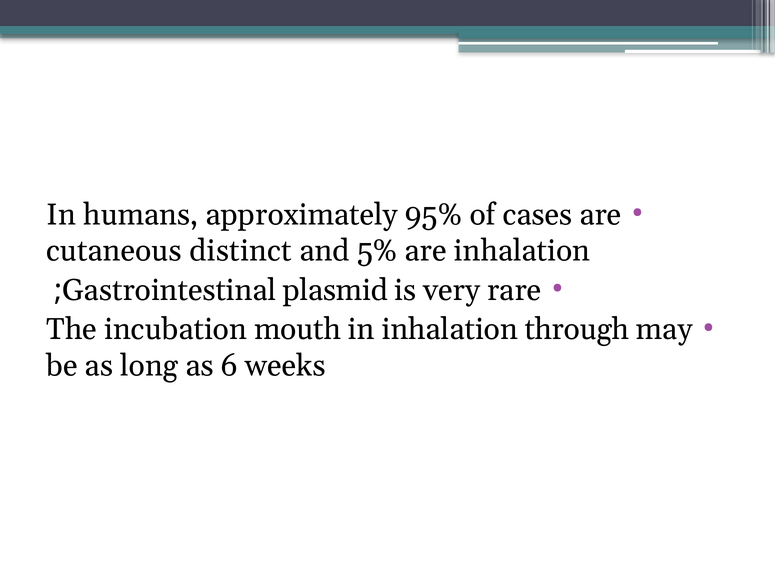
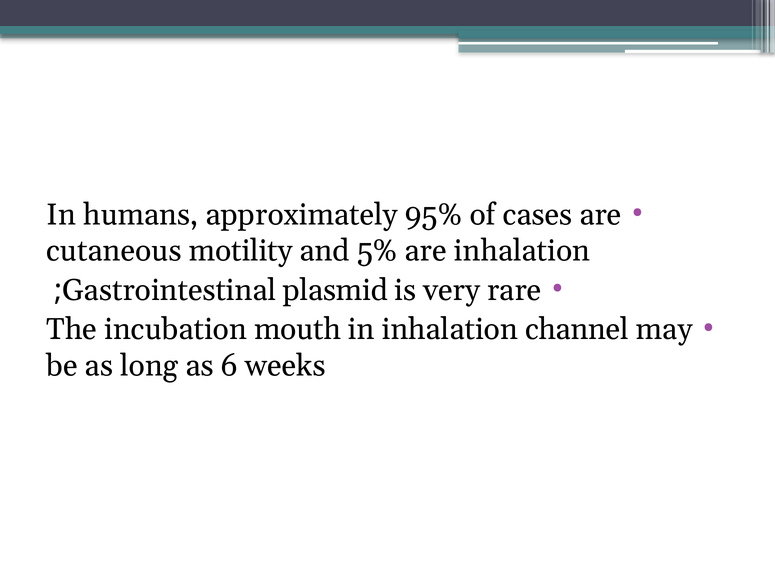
distinct: distinct -> motility (241, 251)
through: through -> channel (577, 330)
